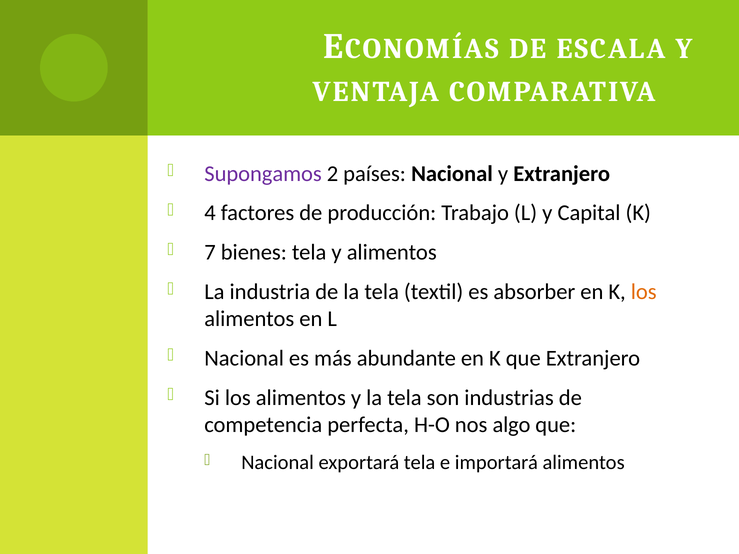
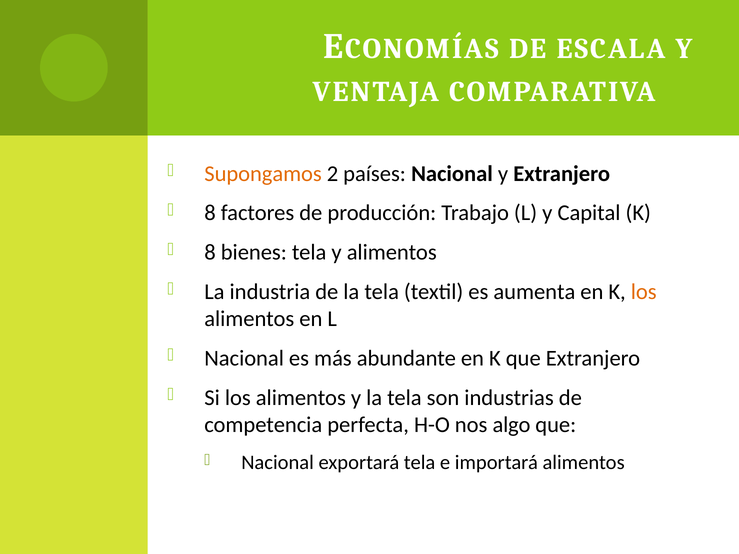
Supongamos colour: purple -> orange (263, 174)
4: 4 -> 8 (210, 213)
7: 7 -> 8 (210, 253)
absorber: absorber -> aumenta (534, 292)
